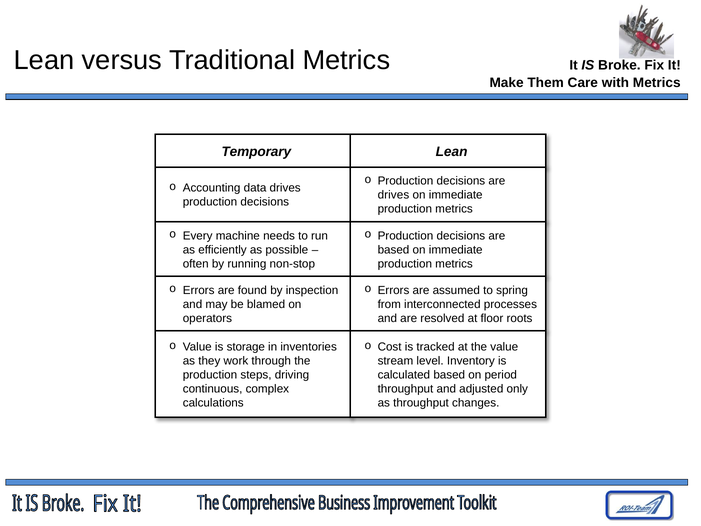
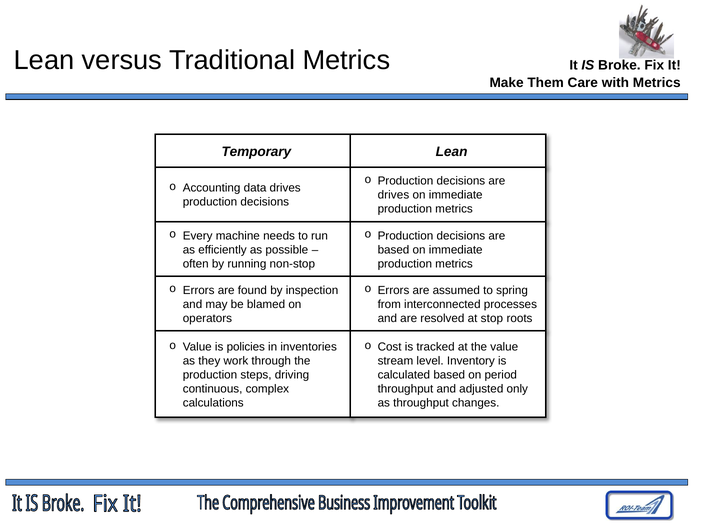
floor: floor -> stop (492, 318)
storage: storage -> policies (246, 347)
